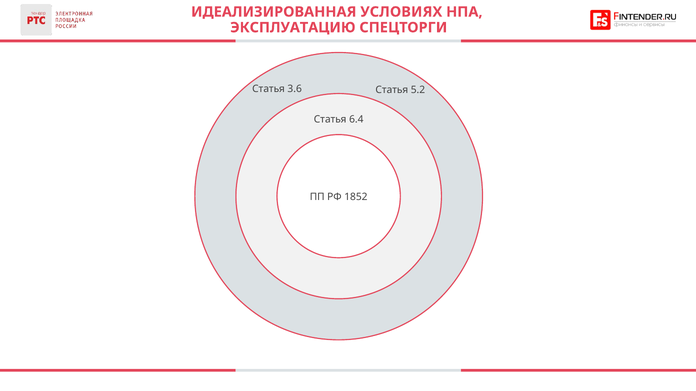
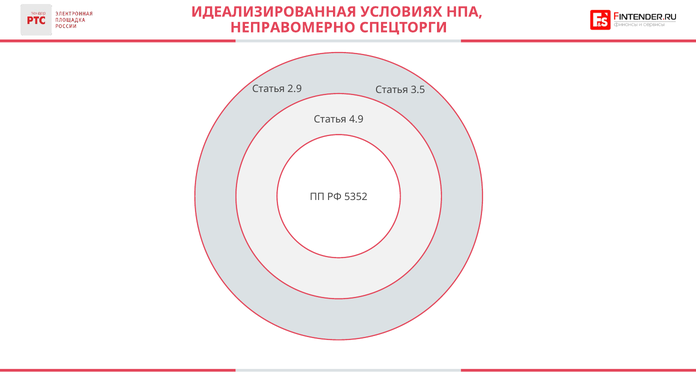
ЭКСПЛУАТАЦИЮ: ЭКСПЛУАТАЦИЮ -> НЕПРАВОМЕРНО (293, 28)
3.6: 3.6 -> 2.9 (295, 89)
5.2: 5.2 -> 3.5 (418, 90)
6.4: 6.4 -> 4.9 (356, 120)
1852: 1852 -> 5352 (356, 197)
